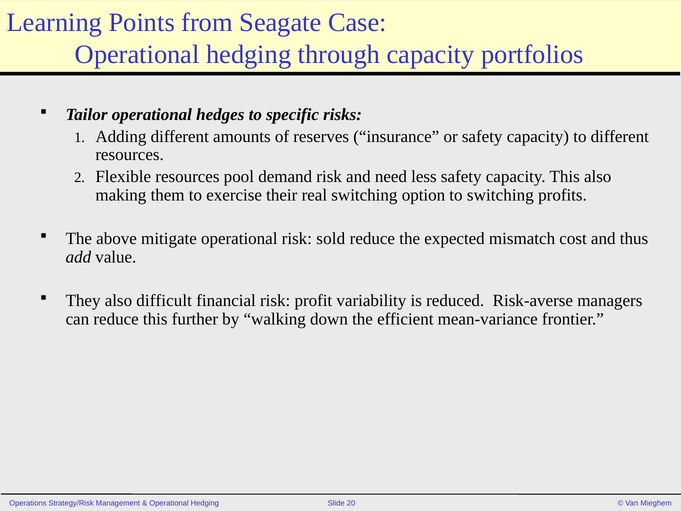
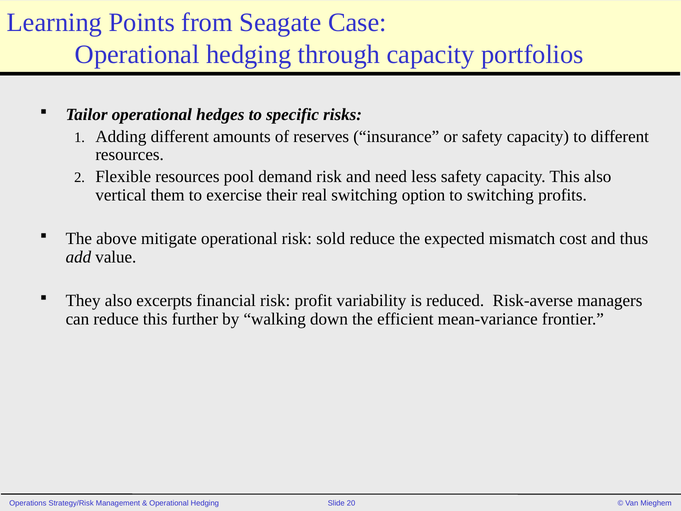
making: making -> vertical (121, 195)
difficult: difficult -> excerpts (164, 300)
